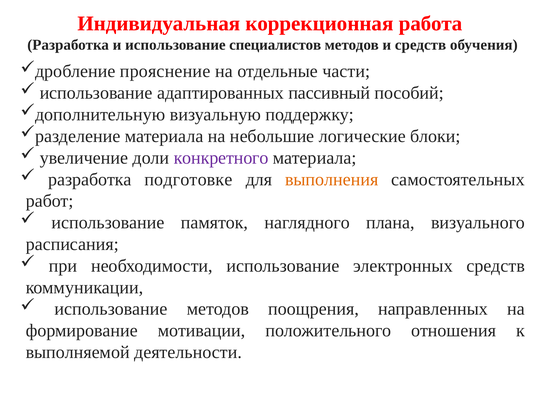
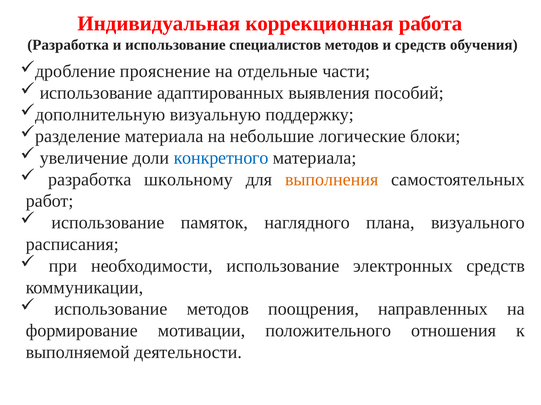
пассивный: пассивный -> выявления (329, 93)
конкретного colour: purple -> blue (221, 158)
подготовке: подготовке -> школьному (189, 180)
